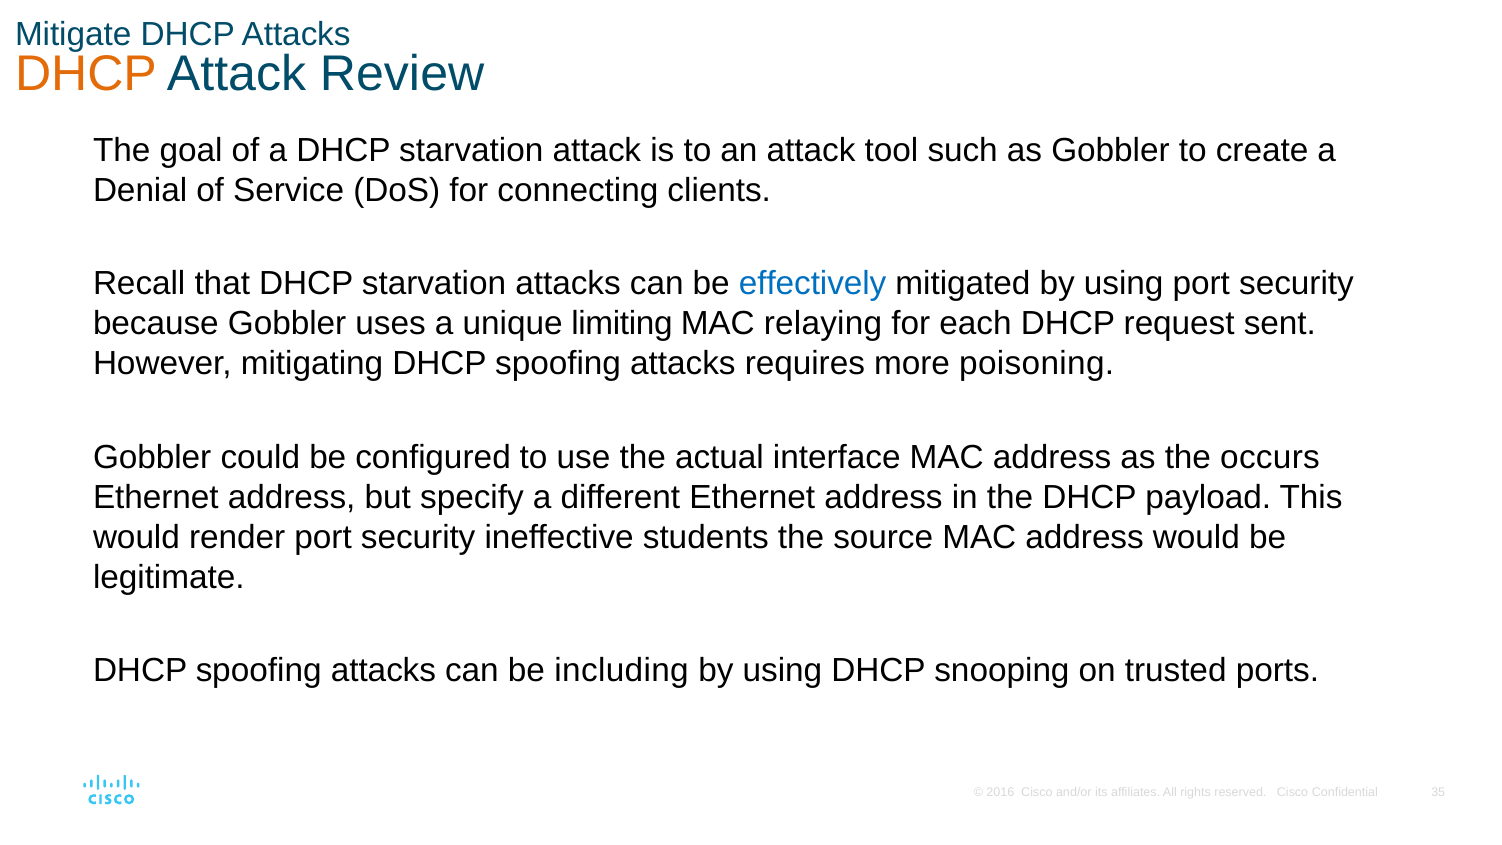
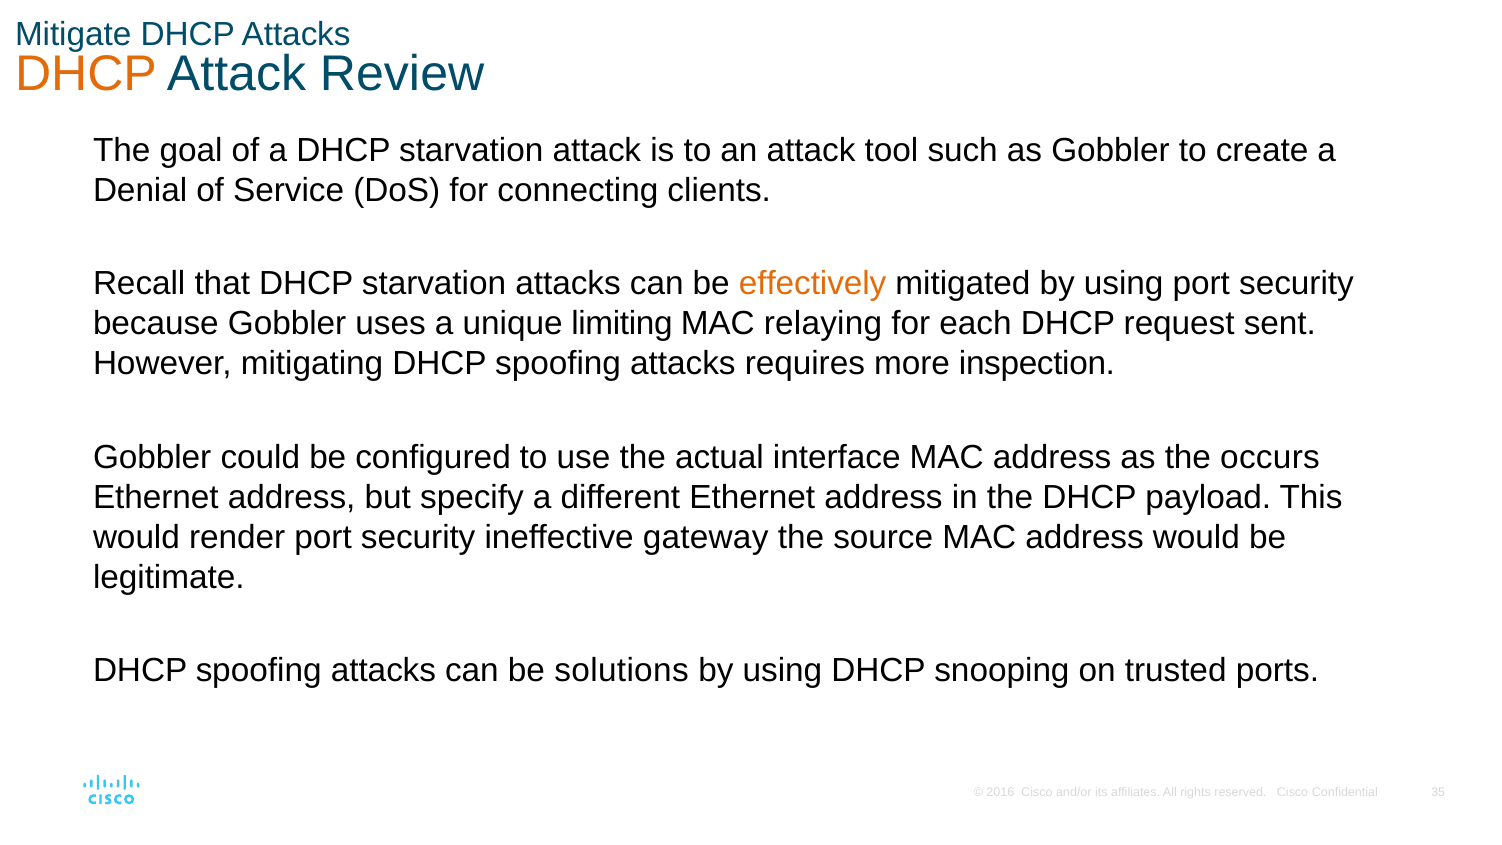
effectively colour: blue -> orange (813, 284)
poisoning: poisoning -> inspection (1037, 364)
students: students -> gateway (706, 537)
including: including -> solutions (622, 671)
